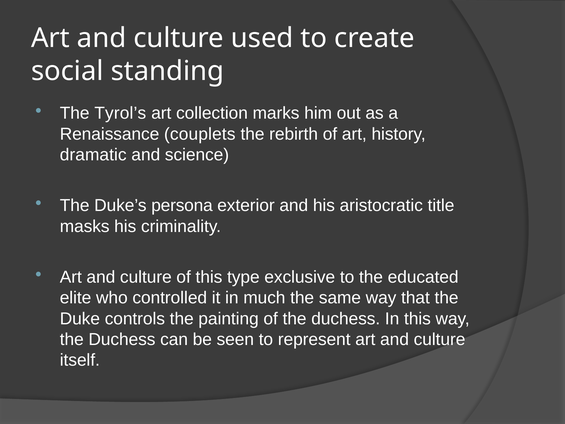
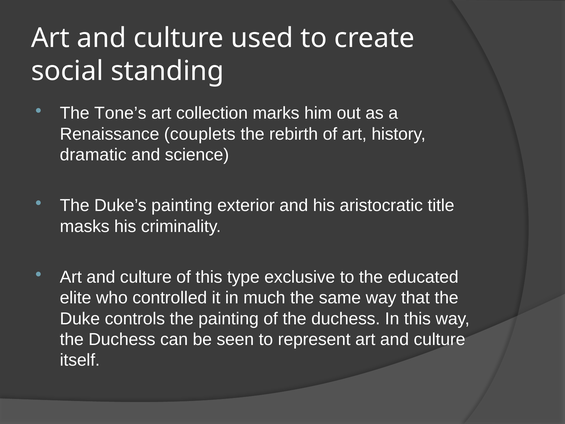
Tyrol’s: Tyrol’s -> Tone’s (120, 113)
Duke’s persona: persona -> painting (182, 205)
